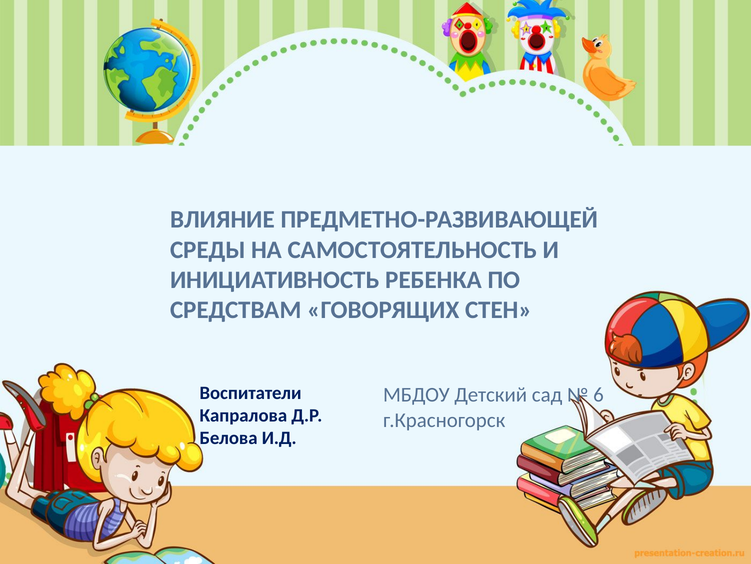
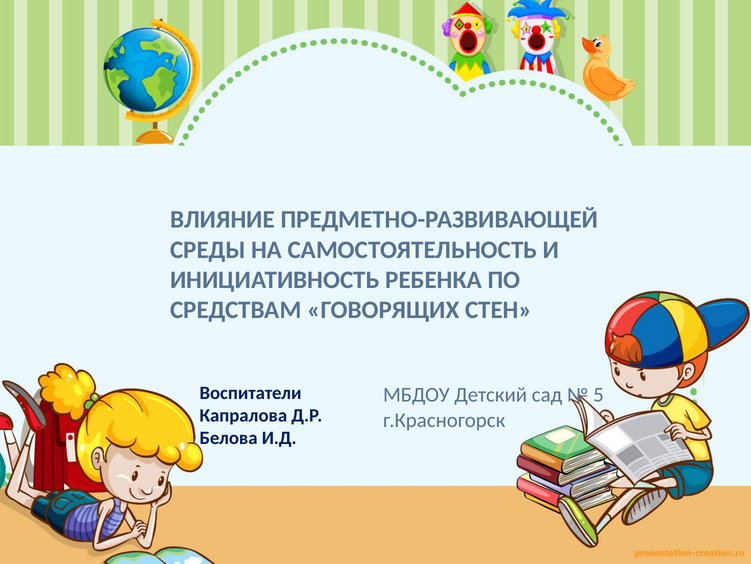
6: 6 -> 5 (598, 395)
